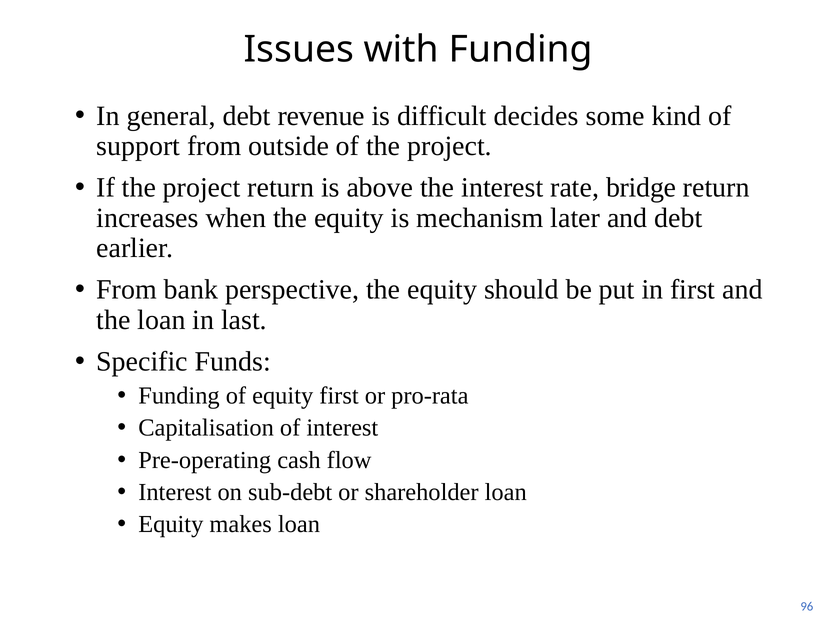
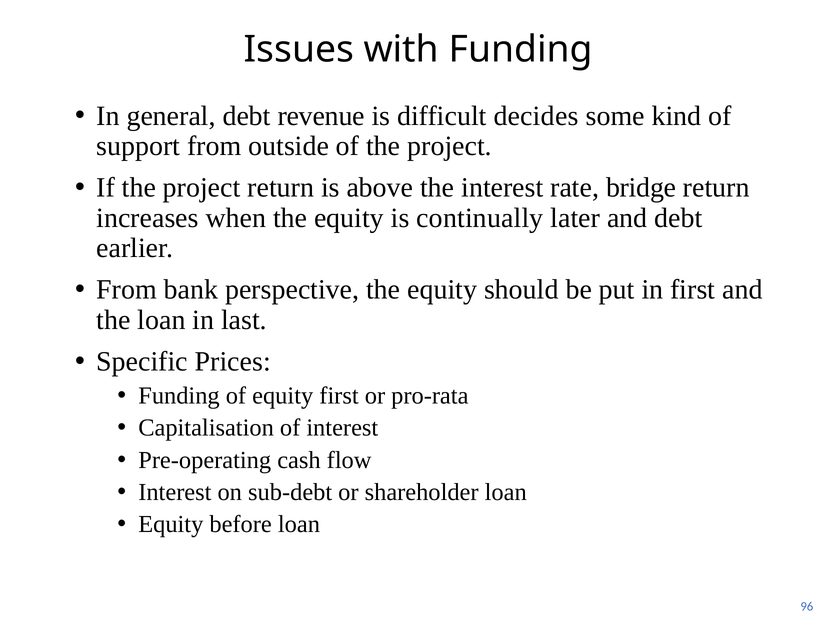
mechanism: mechanism -> continually (480, 218)
Funds: Funds -> Prices (233, 362)
makes: makes -> before (241, 525)
